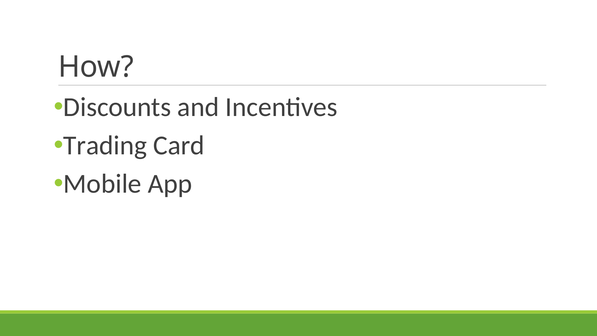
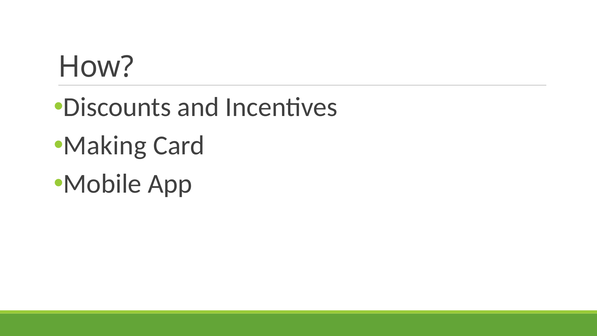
Trading: Trading -> Making (105, 145)
